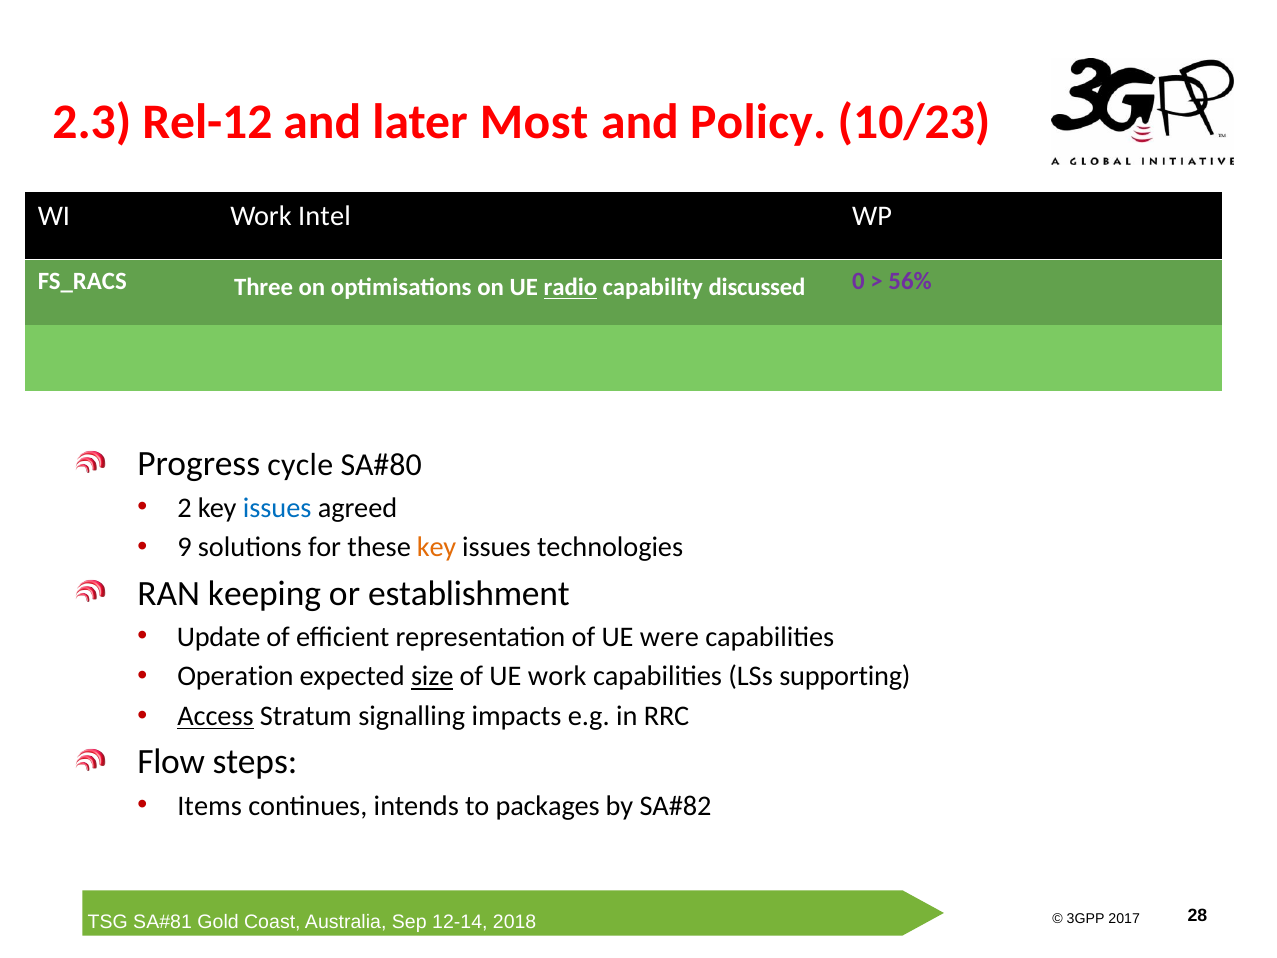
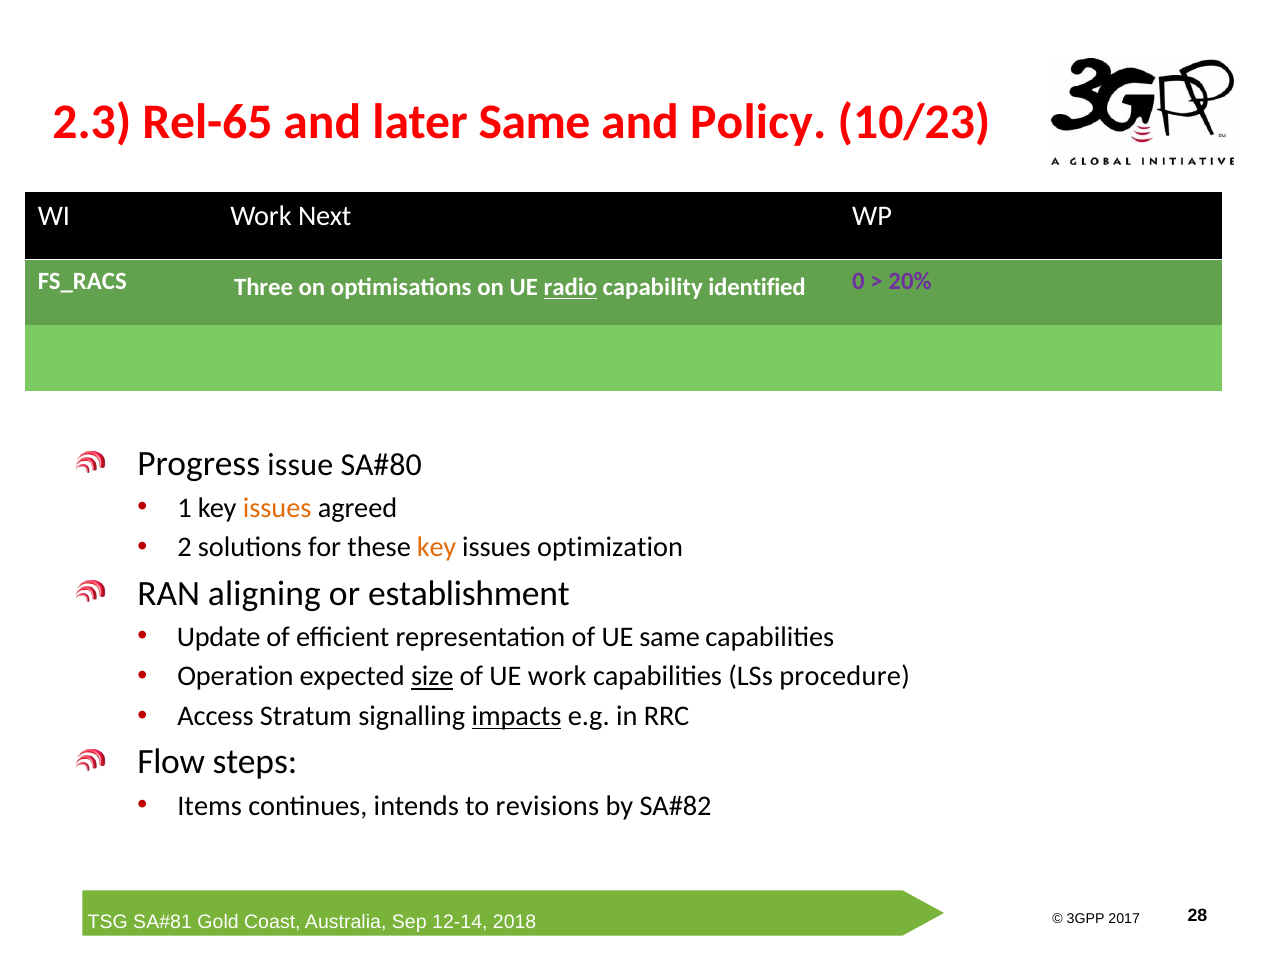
Rel-12: Rel-12 -> Rel-65 (207, 122)
later Most: Most -> Same (535, 122)
Intel: Intel -> Next (325, 216)
discussed: discussed -> identified (757, 288)
56%: 56% -> 20% (910, 281)
cycle: cycle -> issue (300, 465)
2: 2 -> 1 (184, 508)
issues colour: blue -> orange (277, 508)
9: 9 -> 2 (184, 547)
technologies: technologies -> optimization (610, 547)
keeping: keeping -> aligning (264, 593)
UE were: were -> same (670, 637)
supporting: supporting -> procedure (845, 676)
Access underline: present -> none (215, 716)
impacts underline: none -> present (517, 716)
packages: packages -> revisions (547, 806)
